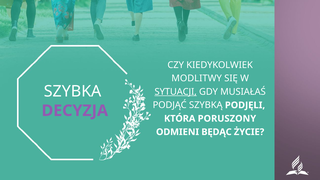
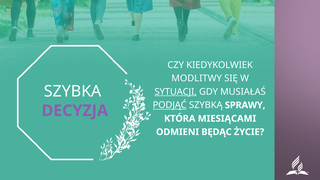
PODJĄĆ underline: none -> present (170, 105)
PODJĘLI: PODJĘLI -> SPRAWY (245, 105)
PORUSZONY: PORUSZONY -> MIESIĄCAMI (227, 119)
